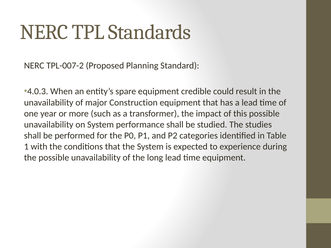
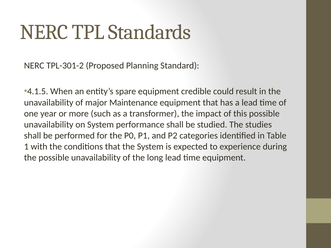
TPL-007-2: TPL-007-2 -> TPL-301-2 (65, 66)
4.0.3: 4.0.3 -> 4.1.5 (38, 92)
Construction: Construction -> Maintenance (134, 103)
